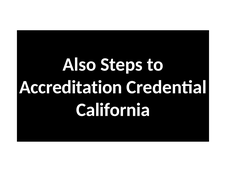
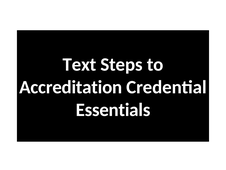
Also: Also -> Text (79, 64)
California: California -> Essentials (113, 110)
